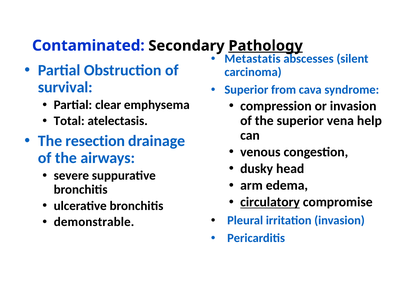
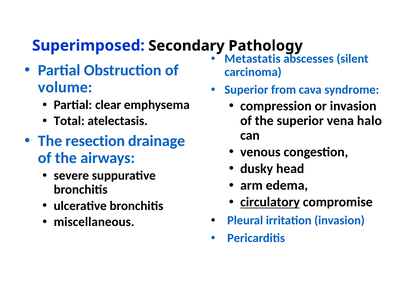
Contaminated: Contaminated -> Superimposed (88, 46)
Pathology underline: present -> none (266, 46)
survival: survival -> volume (65, 87)
help: help -> halo (369, 121)
demonstrable: demonstrable -> miscellaneous (94, 222)
